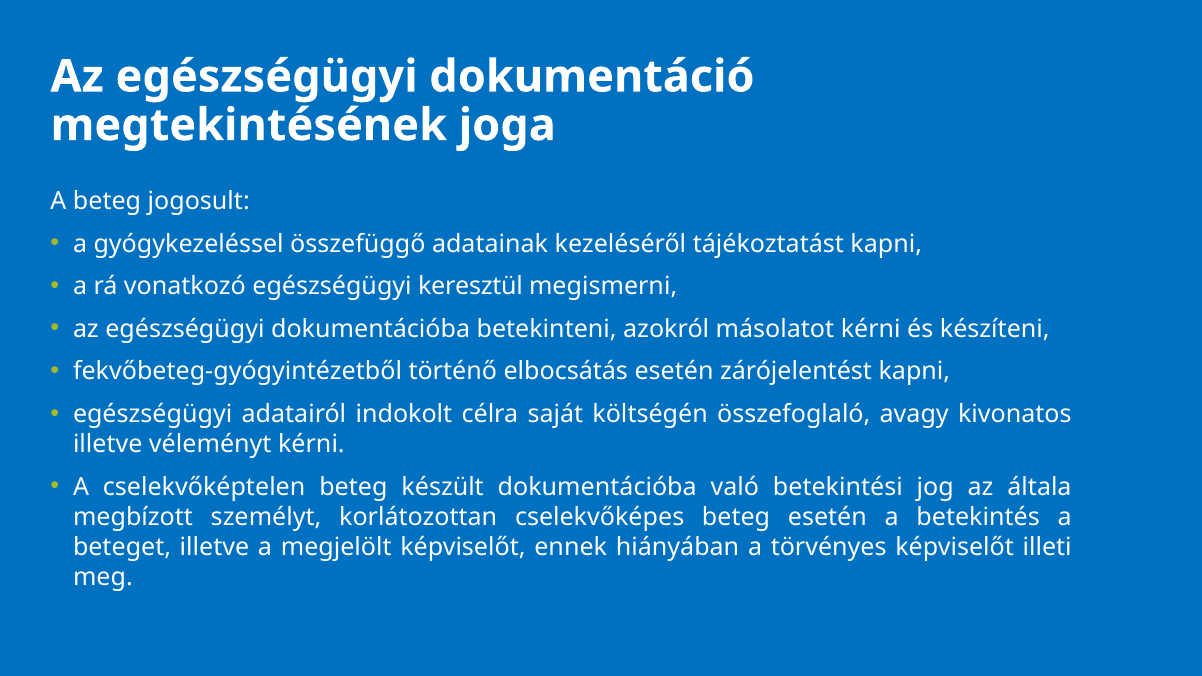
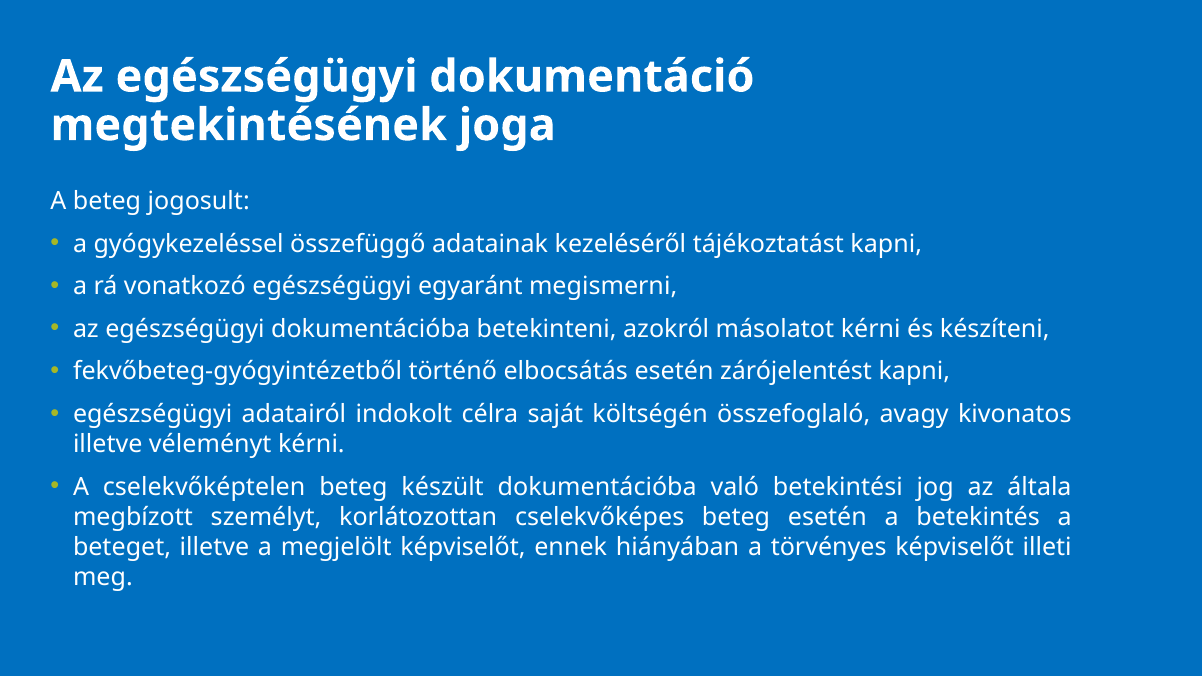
keresztül: keresztül -> egyaránt (470, 286)
